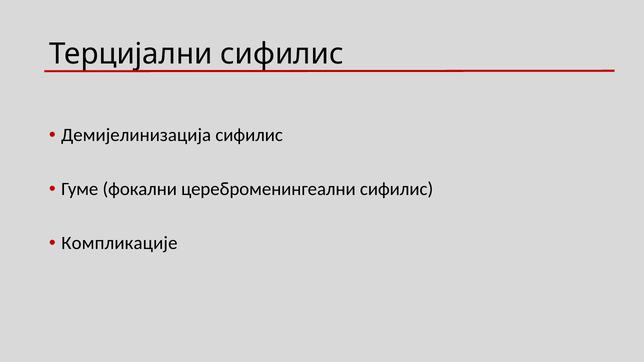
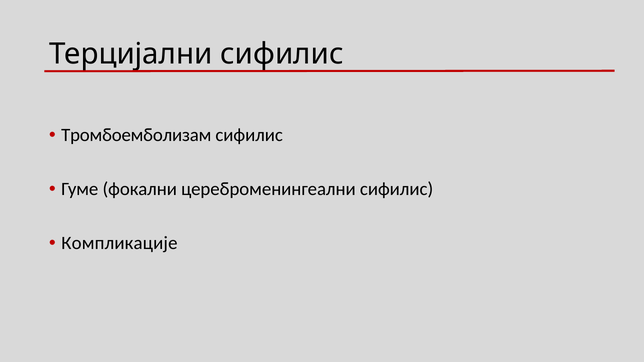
Демијелинизација: Демијелинизација -> Тромбоемболизам (136, 135)
